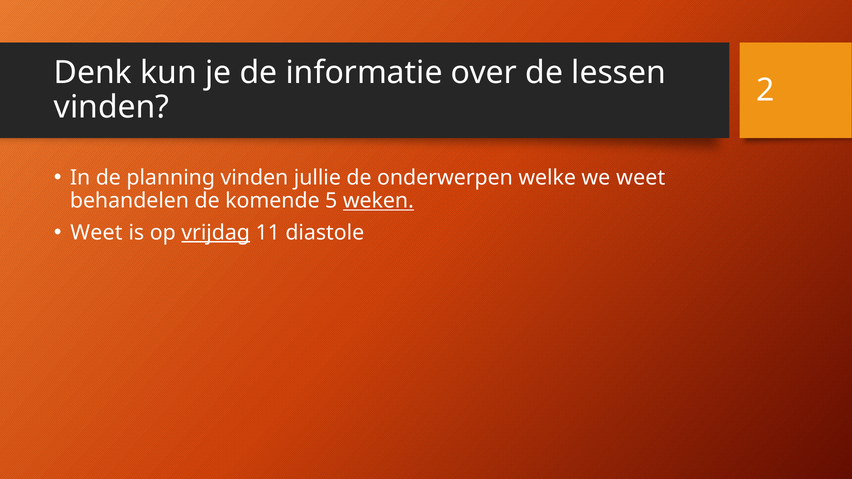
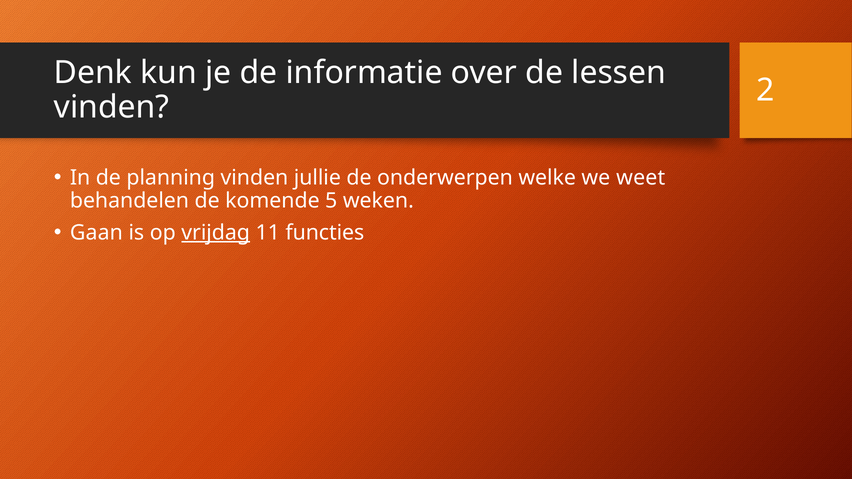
weken underline: present -> none (378, 201)
Weet: Weet -> Gaan (96, 233)
diastole: diastole -> functies (325, 233)
